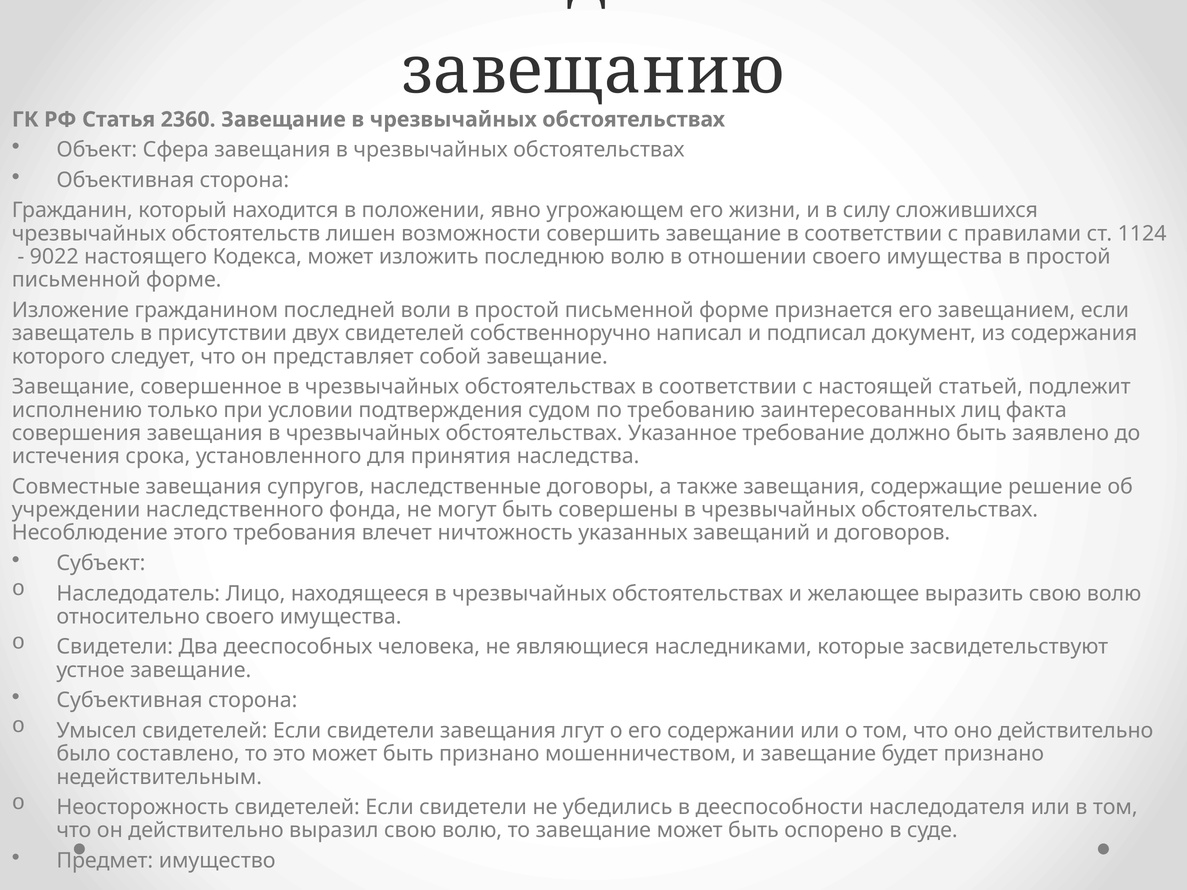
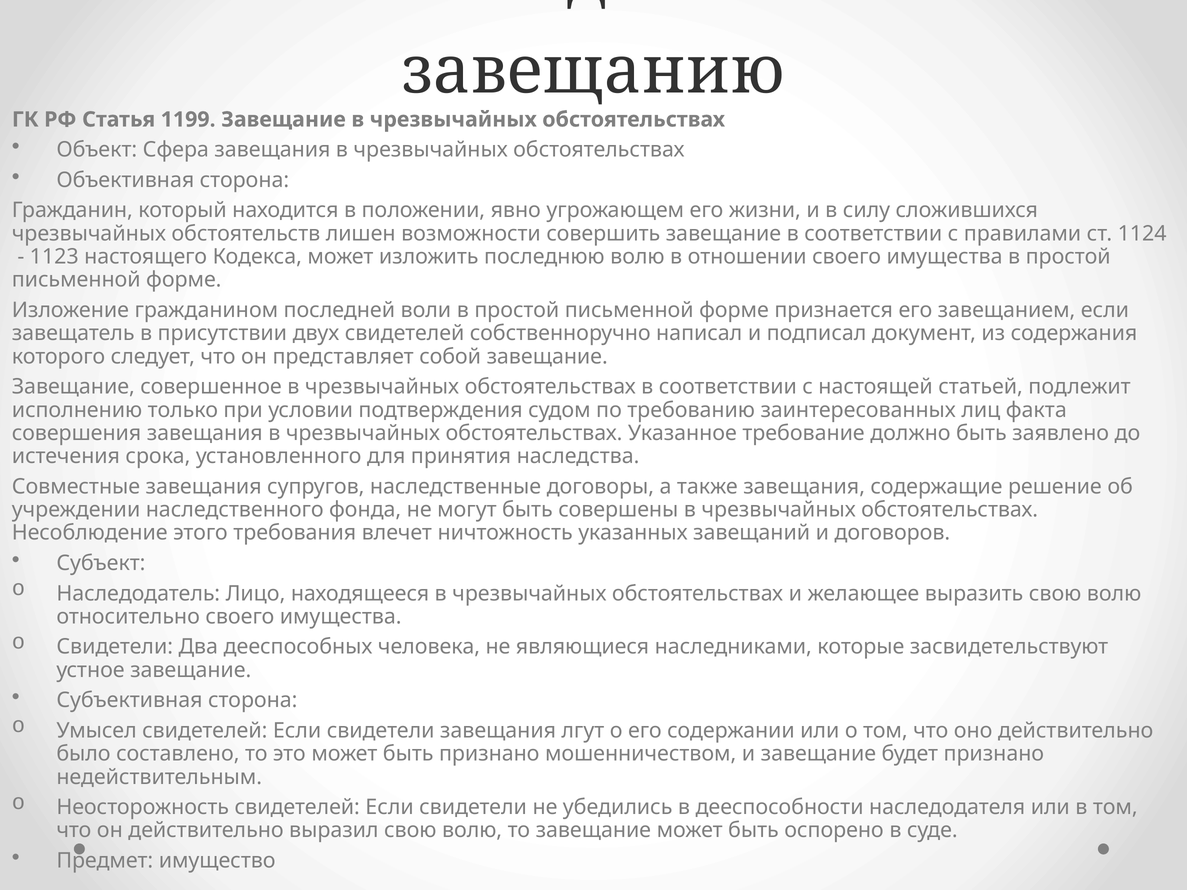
2360: 2360 -> 1199 (188, 120)
9022: 9022 -> 1123 (54, 257)
